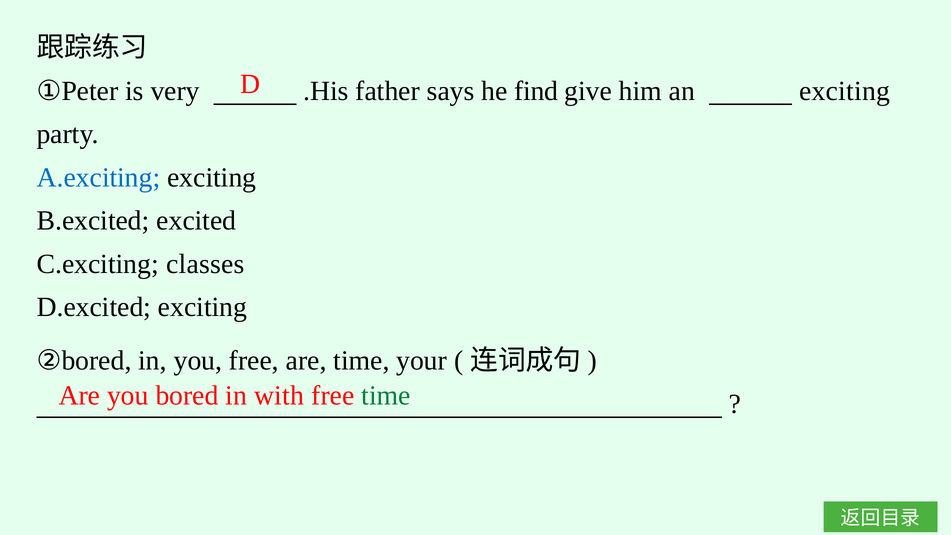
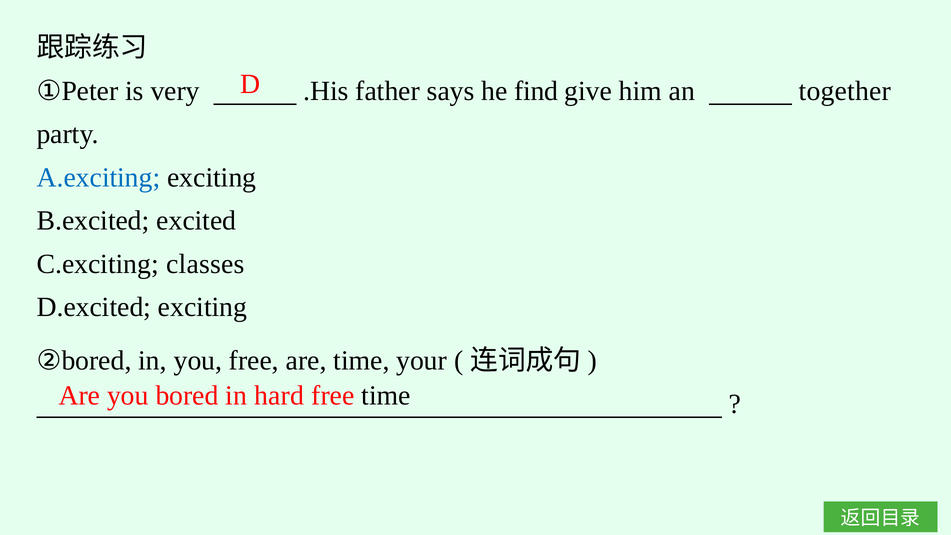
an exciting: exciting -> together (845, 91)
with: with -> hard (279, 396)
time colour: green -> black (386, 396)
